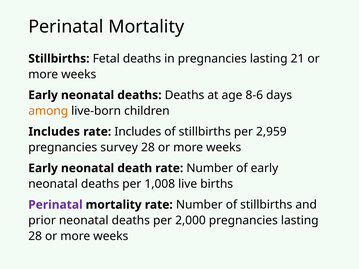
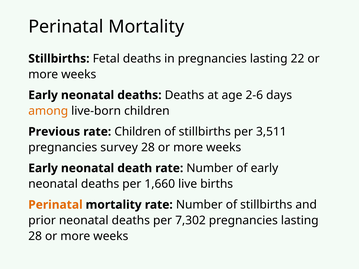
21: 21 -> 22 (298, 59)
8-6: 8-6 -> 2-6 (254, 95)
Includes: Includes -> Previous (54, 132)
rate Includes: Includes -> Children (138, 132)
2,959: 2,959 -> 3,511 (271, 132)
1,008: 1,008 -> 1,660 (160, 184)
Perinatal colour: purple -> orange (55, 205)
2,000: 2,000 -> 7,302 (190, 221)
